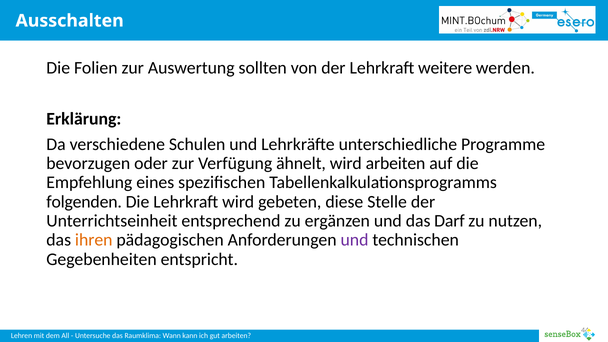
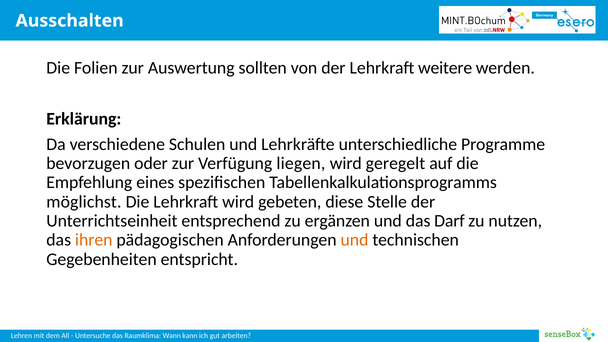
ähnelt: ähnelt -> liegen (301, 163)
wird arbeiten: arbeiten -> geregelt (395, 163)
folgenden: folgenden -> möglichst (84, 202)
und colour: purple -> orange (355, 240)
